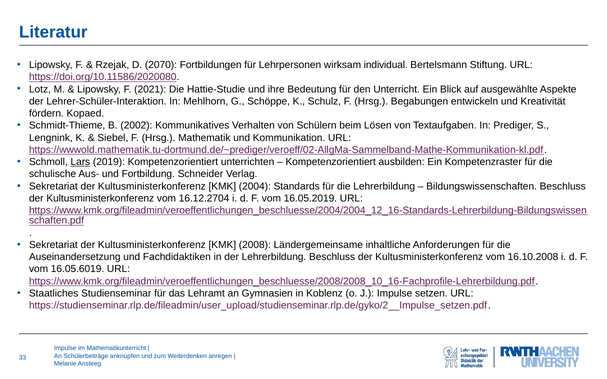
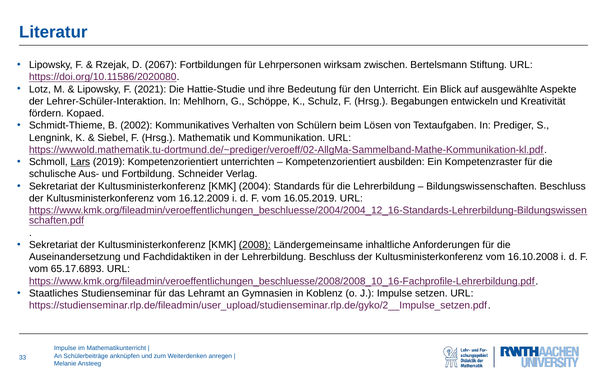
2070: 2070 -> 2067 (161, 65)
individual: individual -> zwischen (386, 65)
16.12.2704: 16.12.2704 -> 16.12.2009 (204, 199)
2008 underline: none -> present (255, 245)
16.05.6019: 16.05.6019 -> 65.17.6893 (78, 269)
